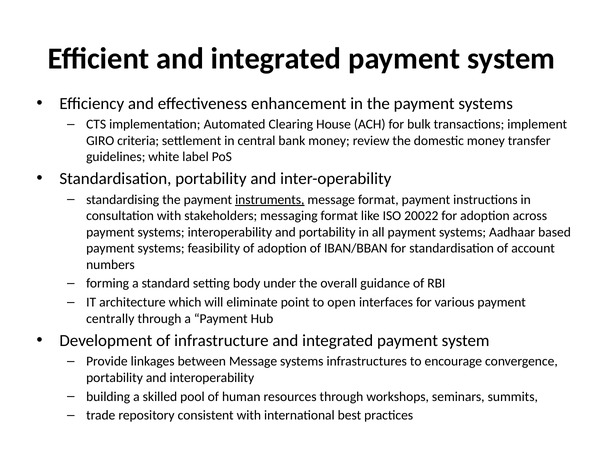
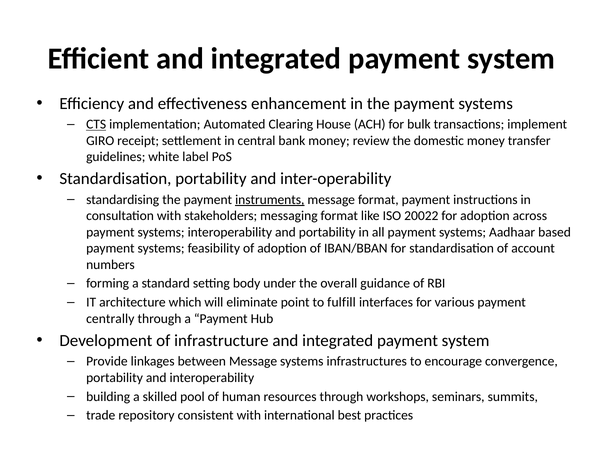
CTS underline: none -> present (96, 125)
criteria: criteria -> receipt (138, 141)
open: open -> fulfill (342, 303)
